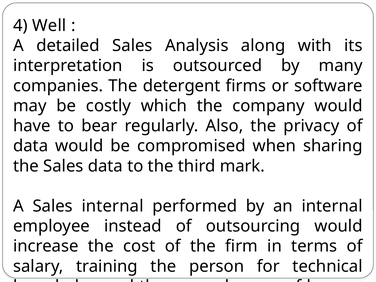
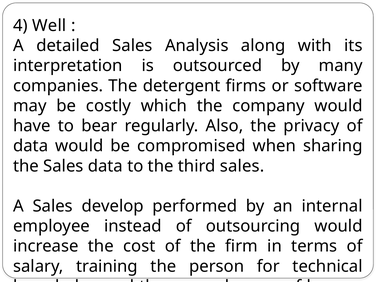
third mark: mark -> sales (242, 166)
Sales internal: internal -> develop (113, 206)
